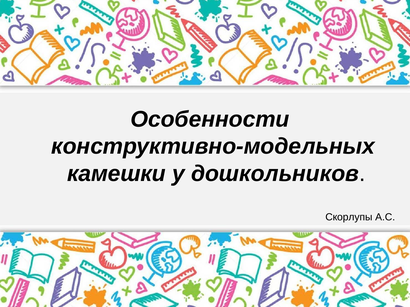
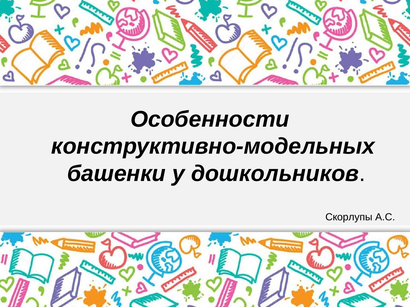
камешки: камешки -> башенки (116, 174)
